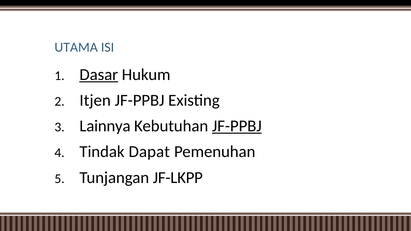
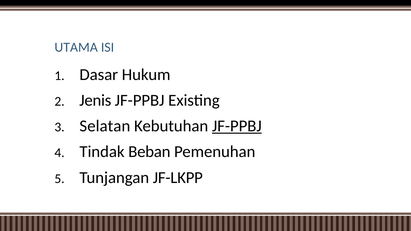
Dasar underline: present -> none (99, 75)
Itjen: Itjen -> Jenis (95, 100)
Lainnya: Lainnya -> Selatan (105, 126)
Dapat: Dapat -> Beban (149, 152)
